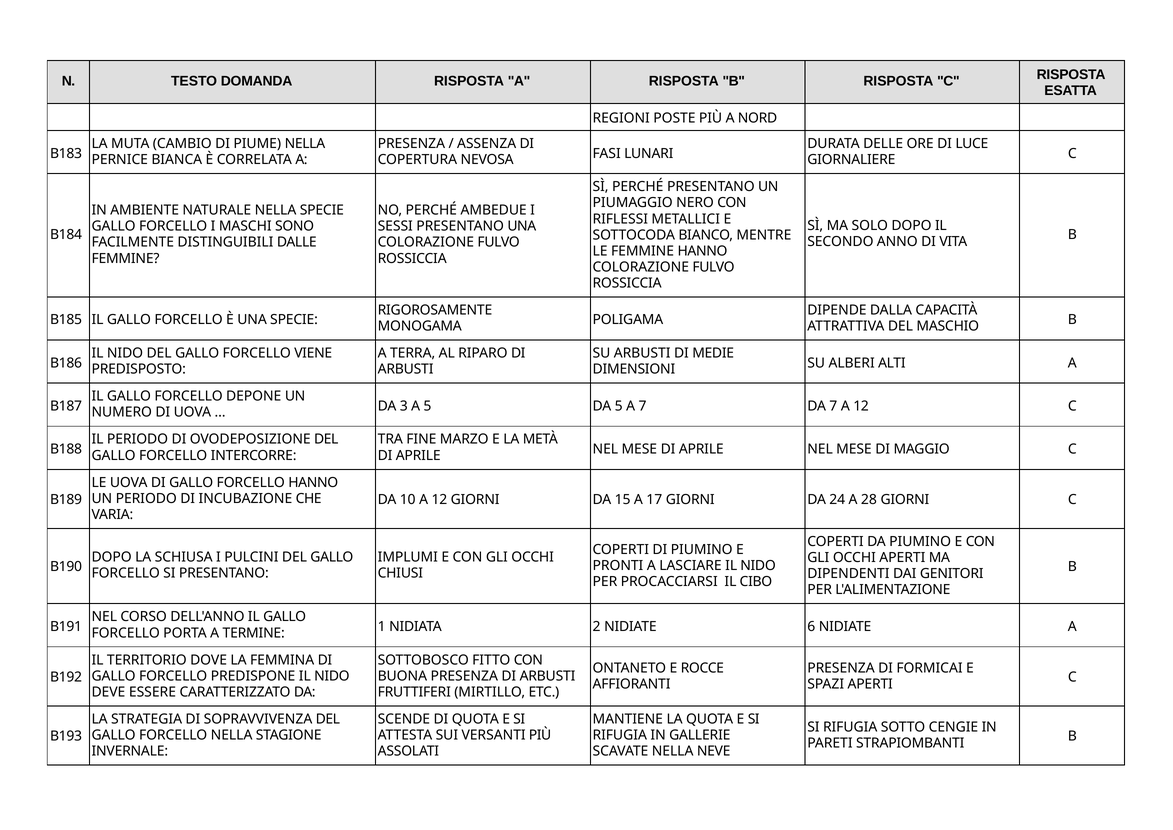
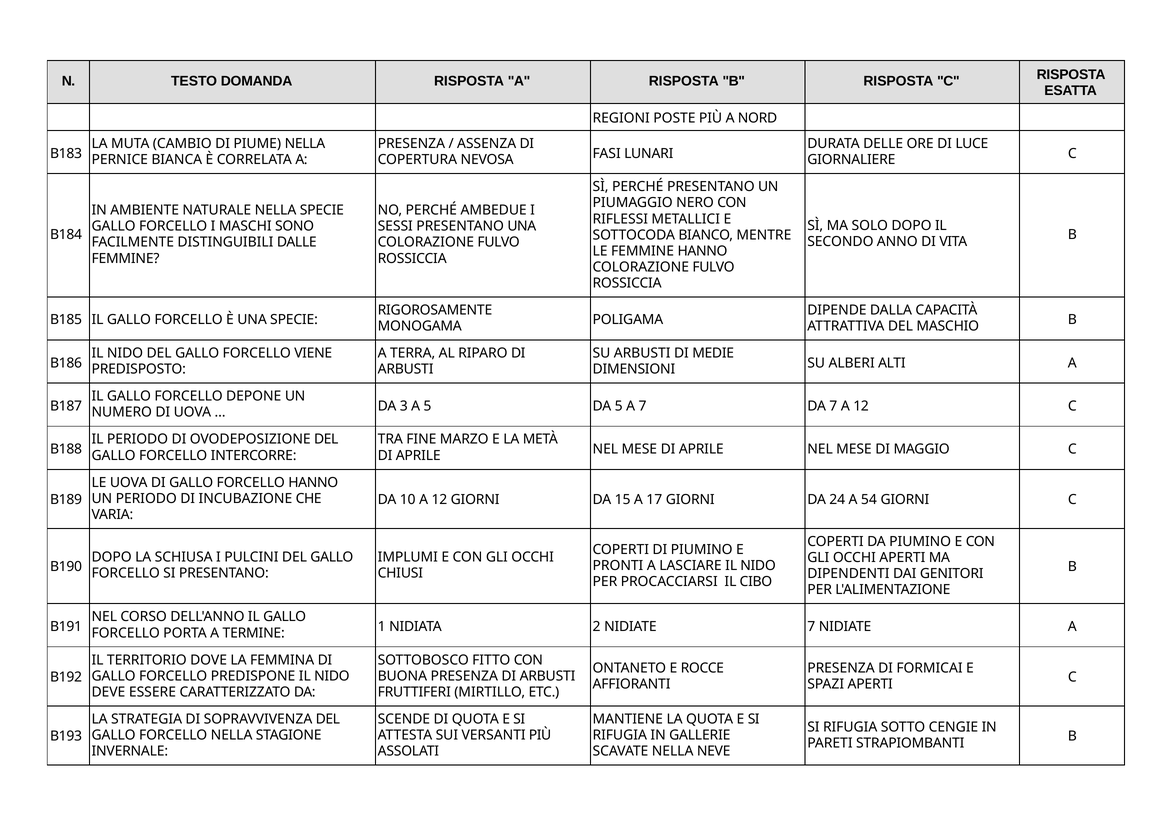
28: 28 -> 54 (869, 499)
NIDIATE 6: 6 -> 7 (811, 626)
